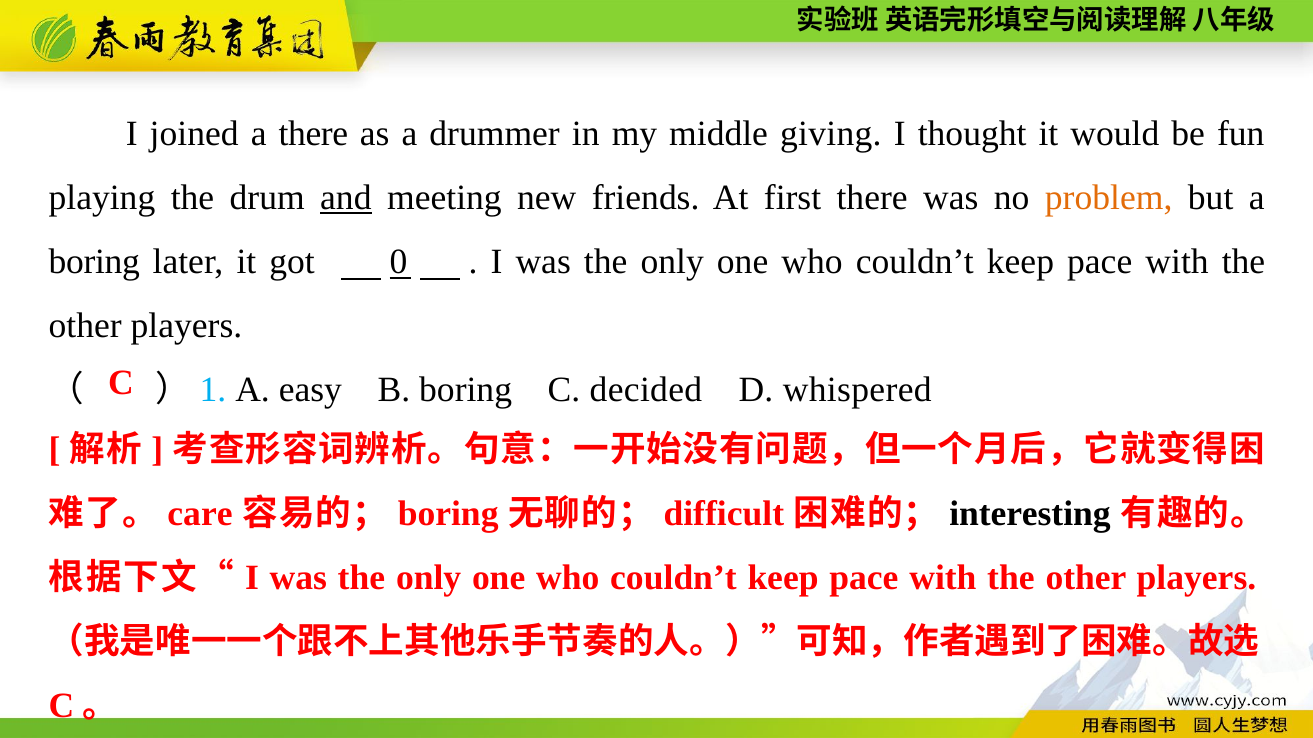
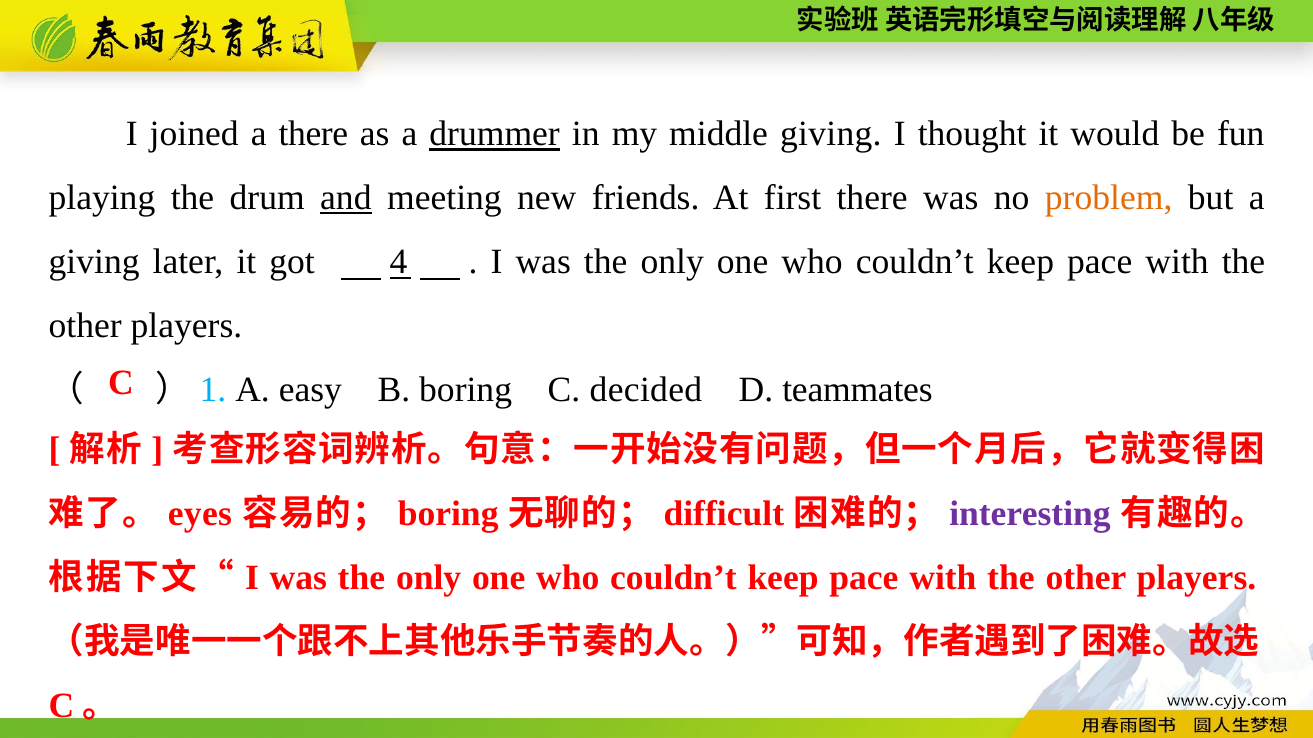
drummer underline: none -> present (495, 134)
boring: boring -> giving (94, 262)
0: 0 -> 4 (399, 262)
whispered: whispered -> teammates (857, 390)
care: care -> eyes (200, 514)
interesting colour: black -> purple (1030, 514)
